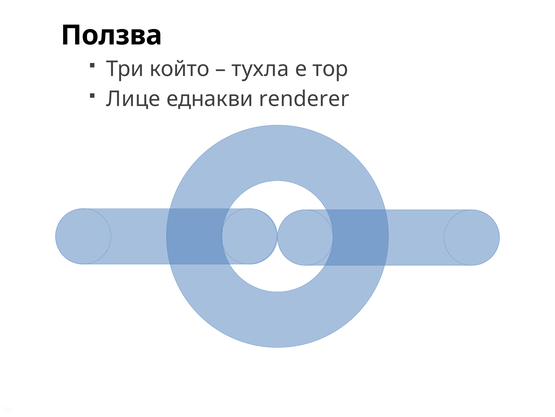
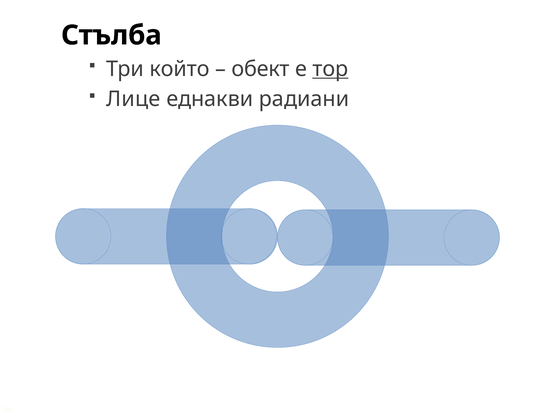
Ползва: Ползва -> Стълба (111, 35)
тухла: тухла -> обект (261, 69)
тор underline: none -> present (330, 69)
renderer: renderer -> радиани (304, 99)
